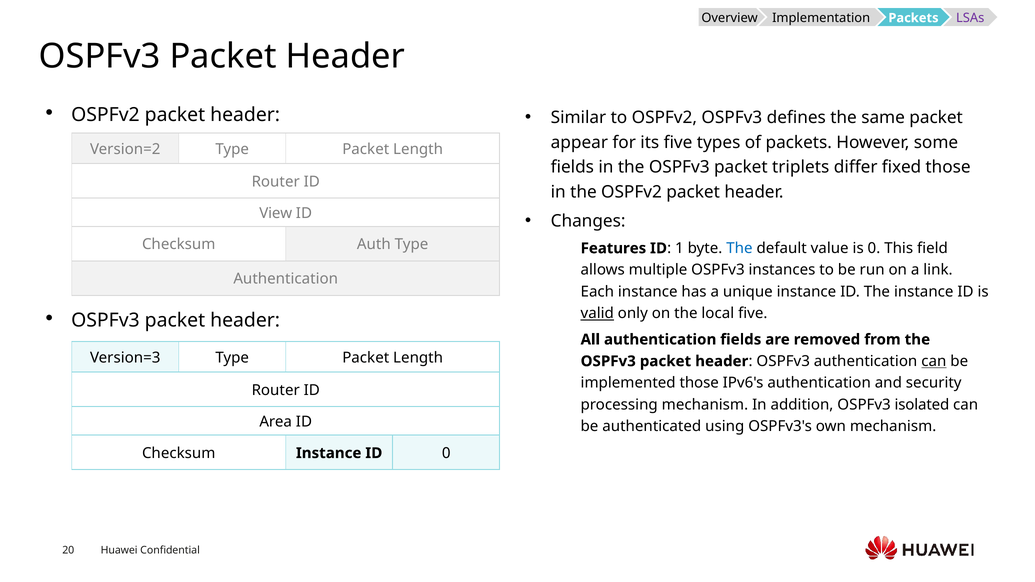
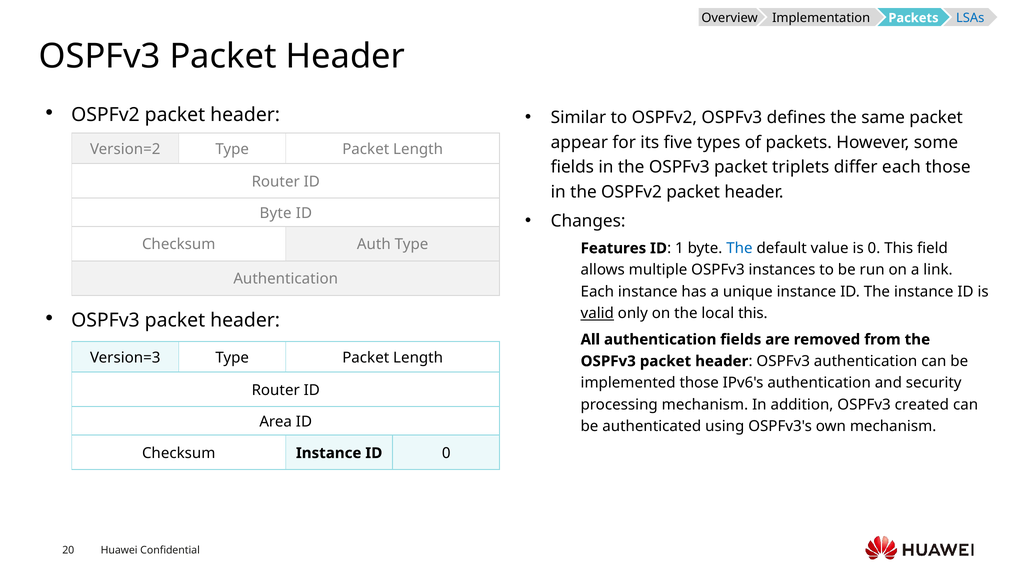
LSAs colour: purple -> blue (970, 18)
differ fixed: fixed -> each (901, 167)
View: View -> Byte (276, 213)
local five: five -> this (753, 314)
can underline: present -> none (934, 361)
isolated: isolated -> created (922, 405)
